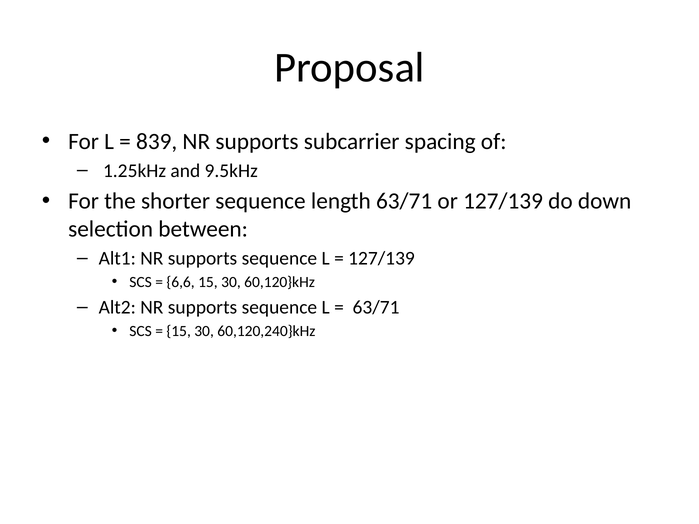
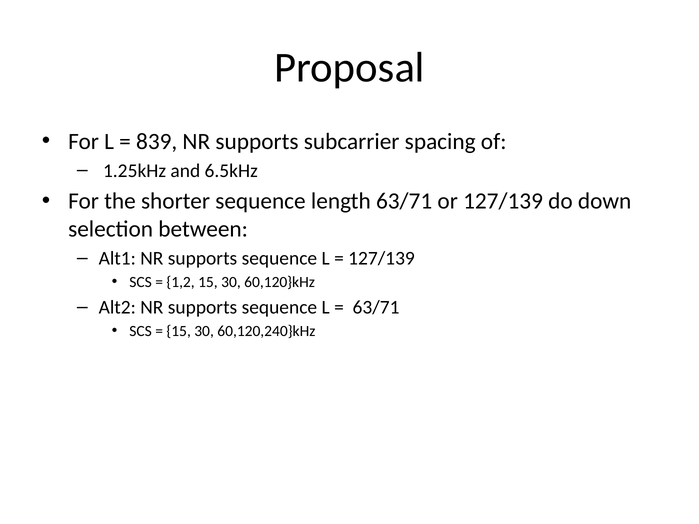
9.5kHz: 9.5kHz -> 6.5kHz (231, 171)
6,6: 6,6 -> 1,2 (181, 282)
